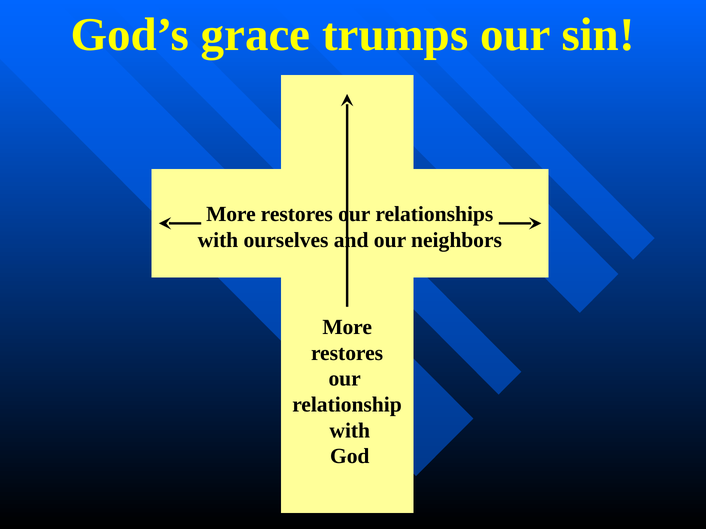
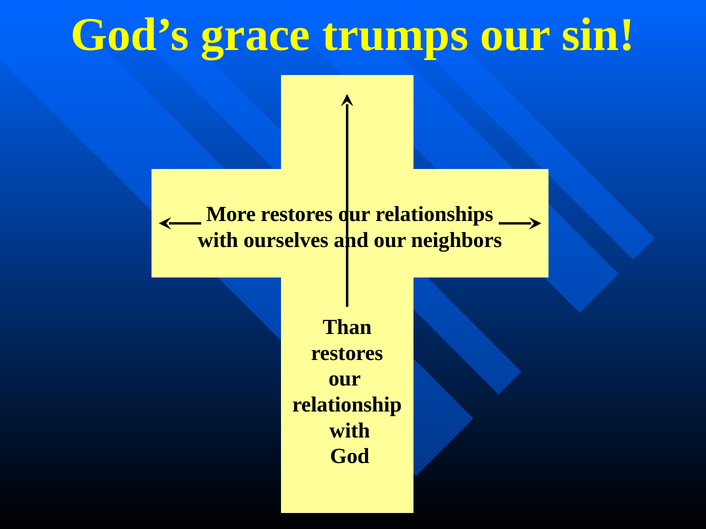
More: More -> Than (347, 327)
